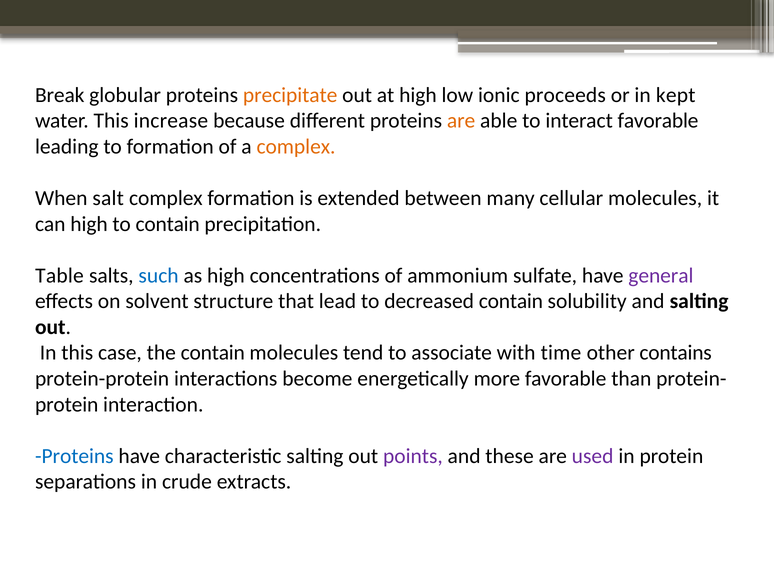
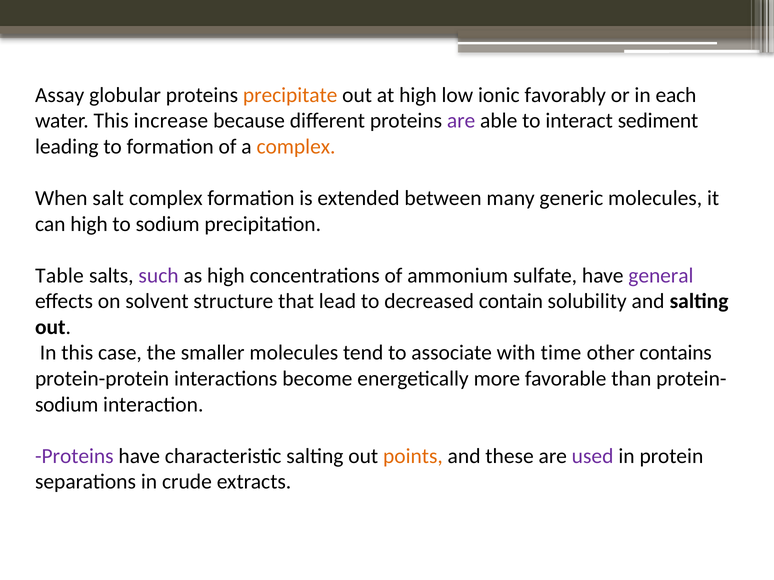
Break: Break -> Assay (60, 95)
proceeds: proceeds -> favorably (565, 95)
kept: kept -> each (676, 95)
are colour: orange -> purple (461, 121)
interact favorable: favorable -> sediment (658, 121)
cellular: cellular -> generic (571, 198)
to contain: contain -> sodium (168, 224)
such colour: blue -> purple (159, 276)
the contain: contain -> smaller (213, 353)
protein: protein -> sodium (67, 405)
Proteins colour: blue -> purple (74, 456)
points colour: purple -> orange (413, 456)
